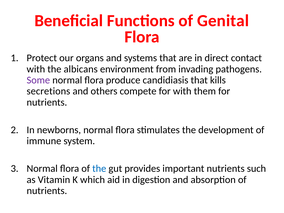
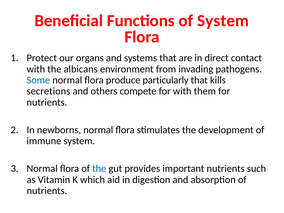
of Genital: Genital -> System (223, 21)
Some colour: purple -> blue (38, 80)
candidiasis: candidiasis -> particularly (166, 80)
